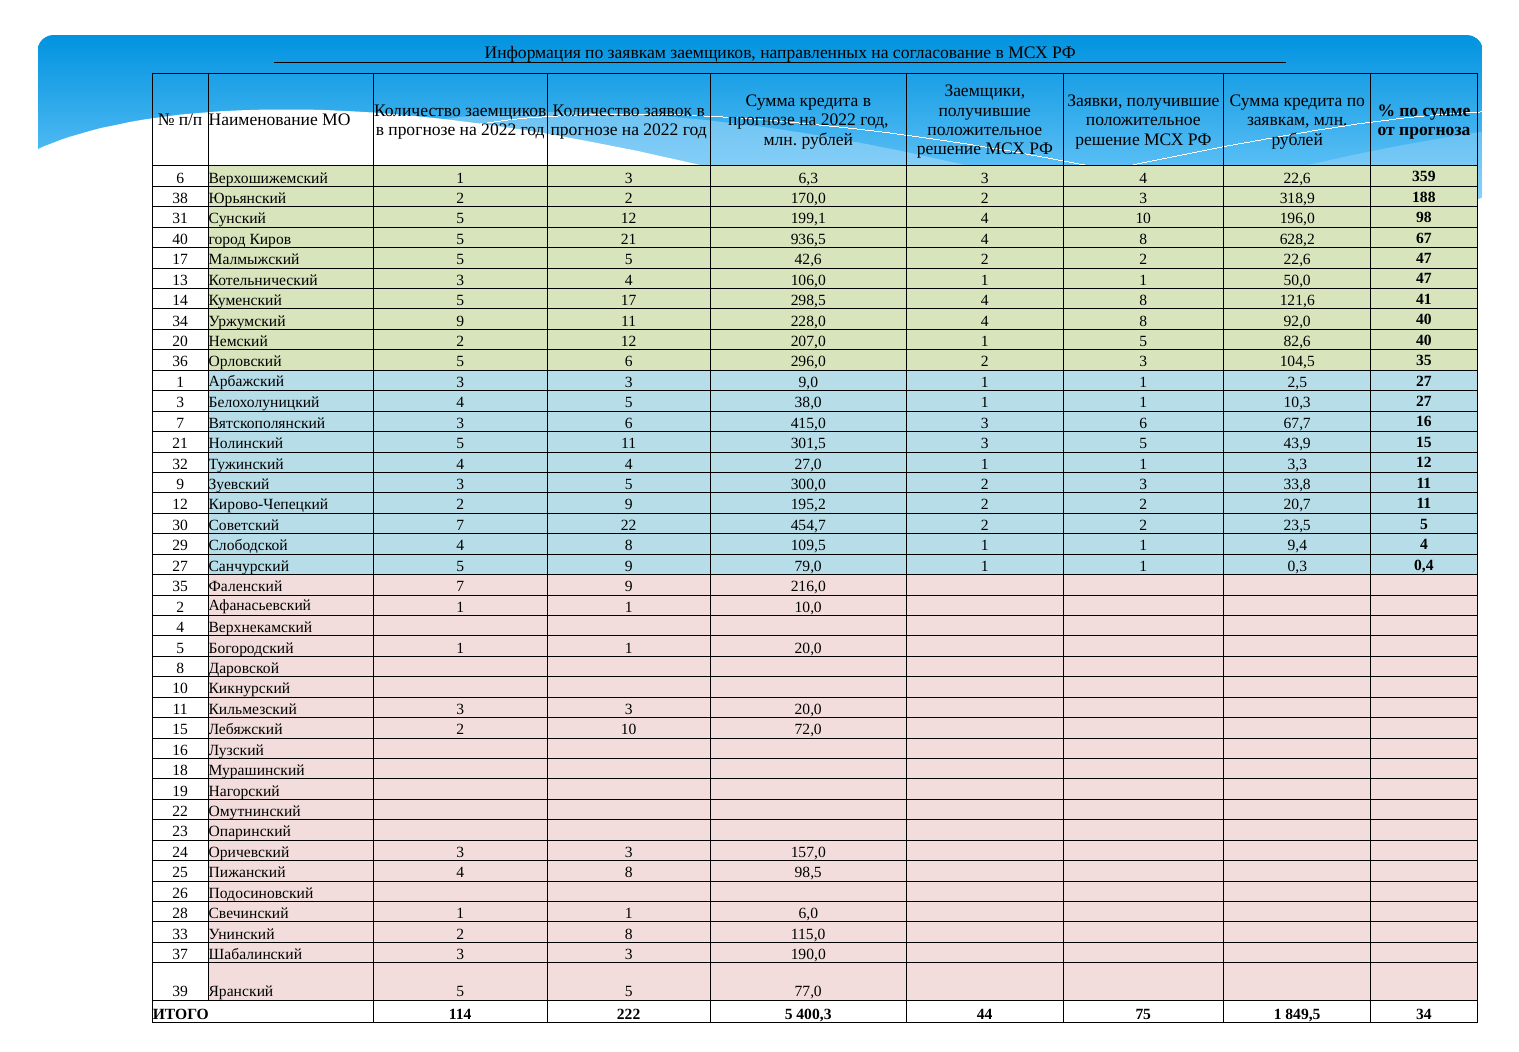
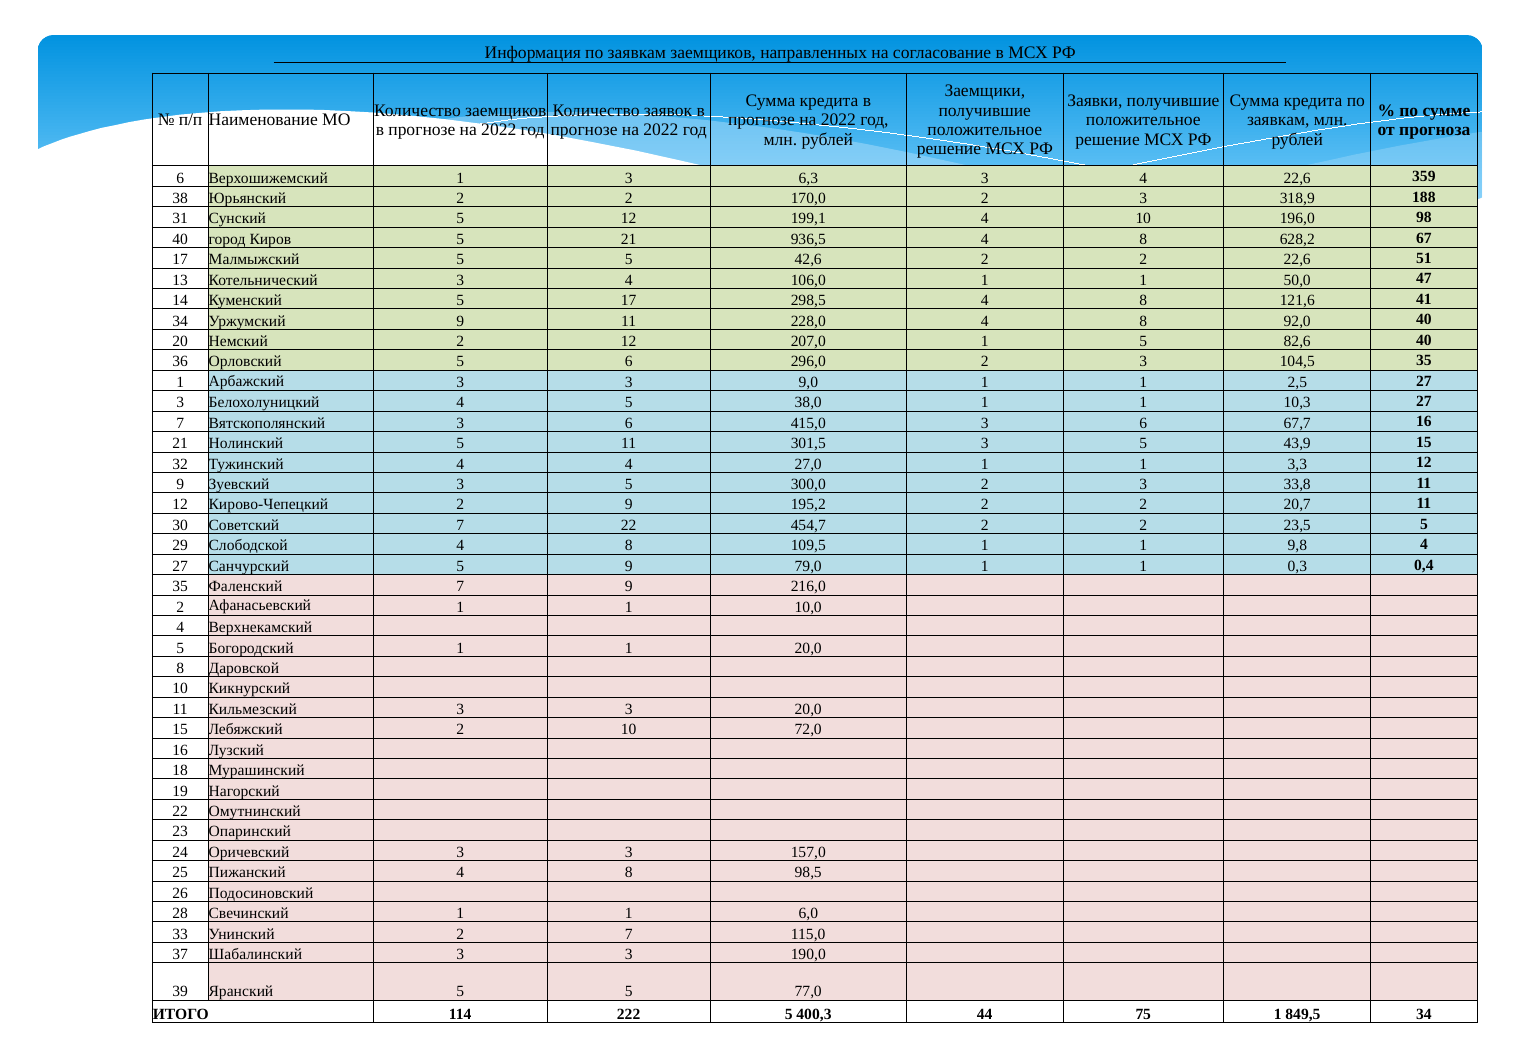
22,6 47: 47 -> 51 (1424, 258)
9,4: 9,4 -> 9,8 (1297, 546)
2 8: 8 -> 7 (629, 934)
